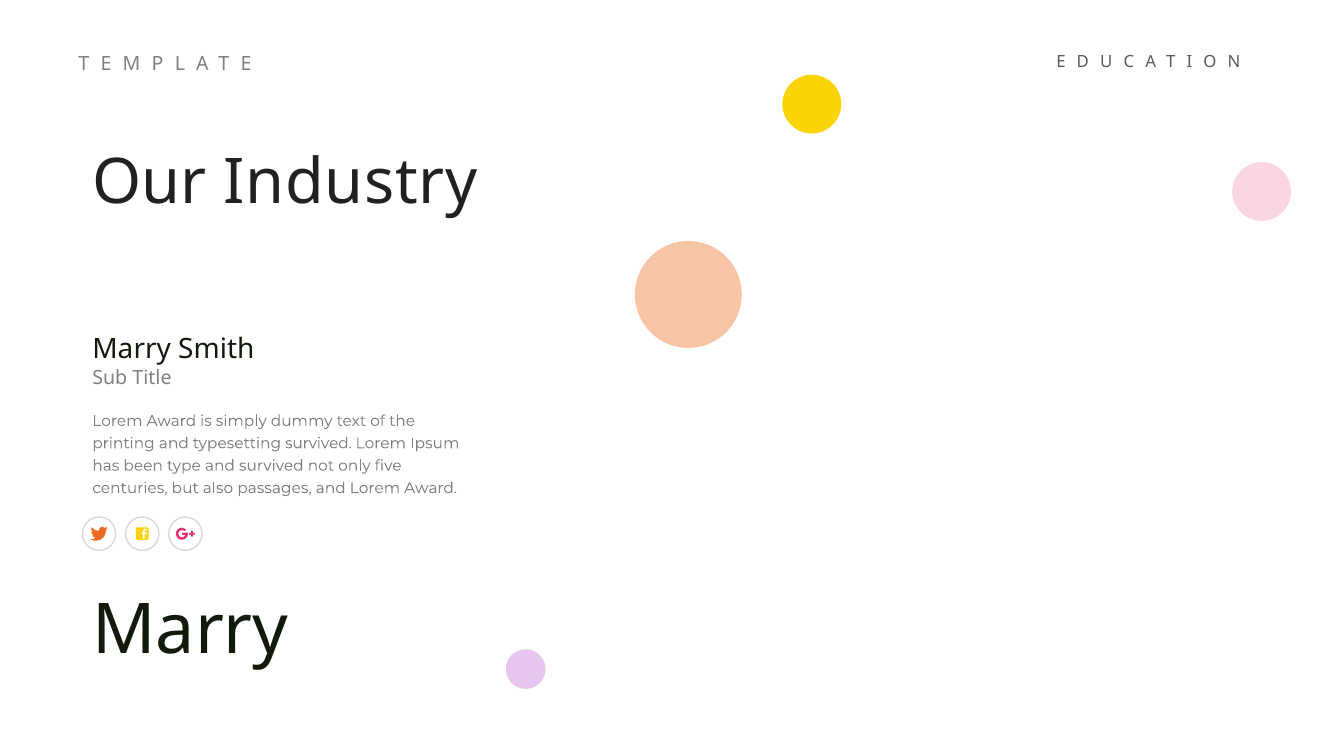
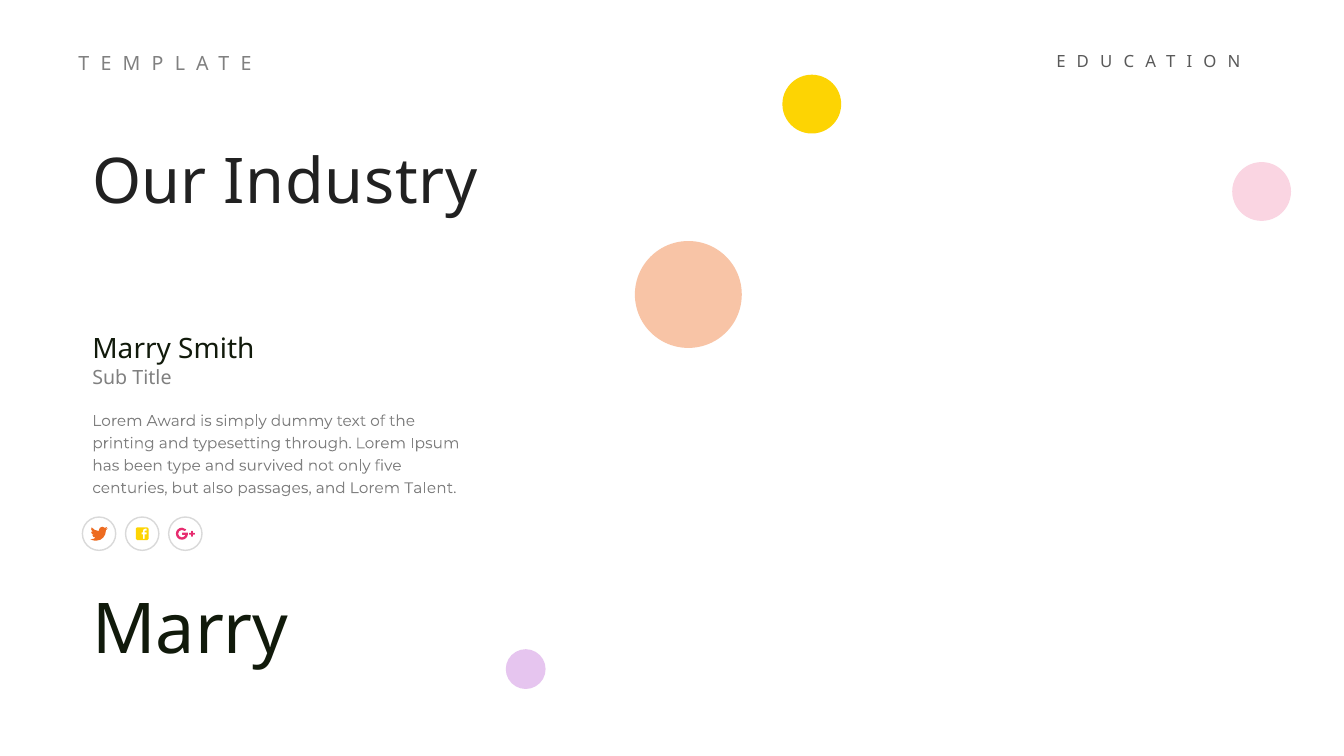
typesetting survived: survived -> through (318, 443)
and Lorem Award: Award -> Talent (430, 488)
